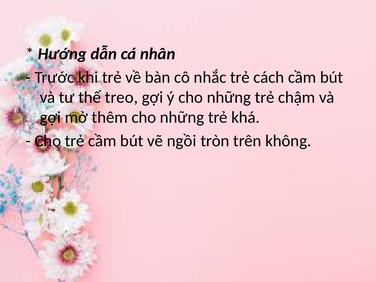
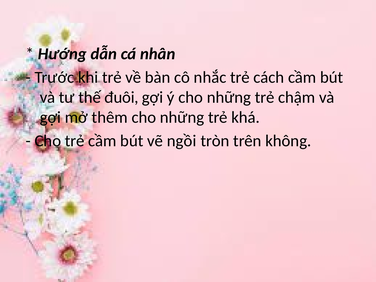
treo: treo -> đuôi (122, 97)
